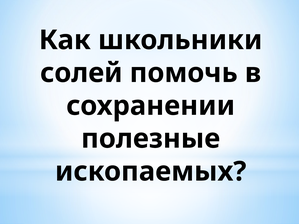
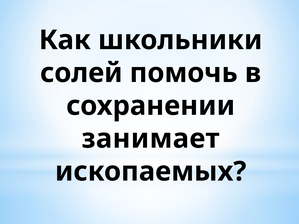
полезные: полезные -> занимает (150, 139)
